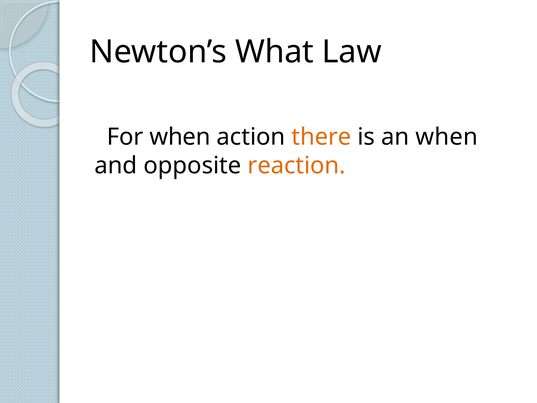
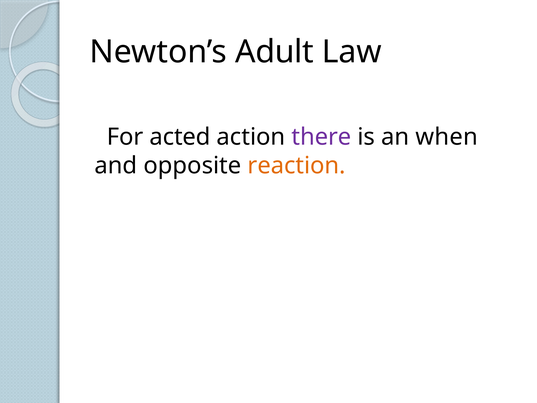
What: What -> Adult (275, 52)
For when: when -> acted (180, 137)
there colour: orange -> purple (321, 137)
